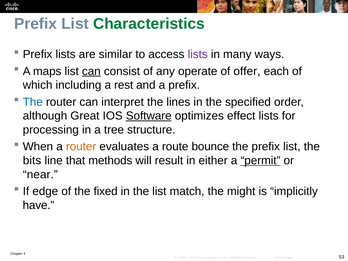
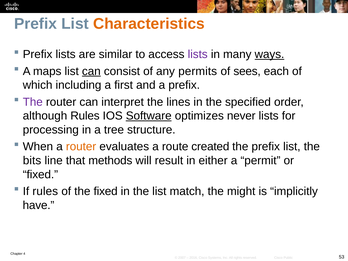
Characteristics colour: green -> orange (149, 24)
ways underline: none -> present (269, 54)
operate: operate -> permits (198, 71)
offer: offer -> sees (247, 71)
rest: rest -> first (124, 85)
The colour: blue -> purple (33, 102)
although Great: Great -> Rules (85, 116)
effect: effect -> never (241, 116)
bounce: bounce -> created (210, 147)
permit underline: present -> none (260, 161)
near: near -> fixed (40, 174)
If edge: edge -> rules (45, 191)
